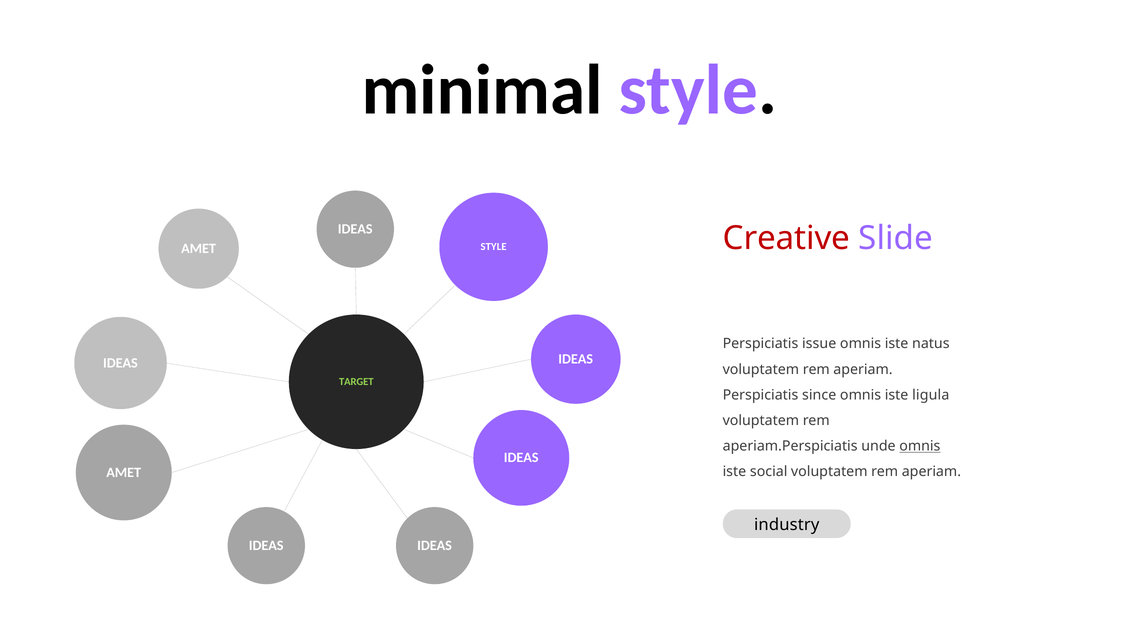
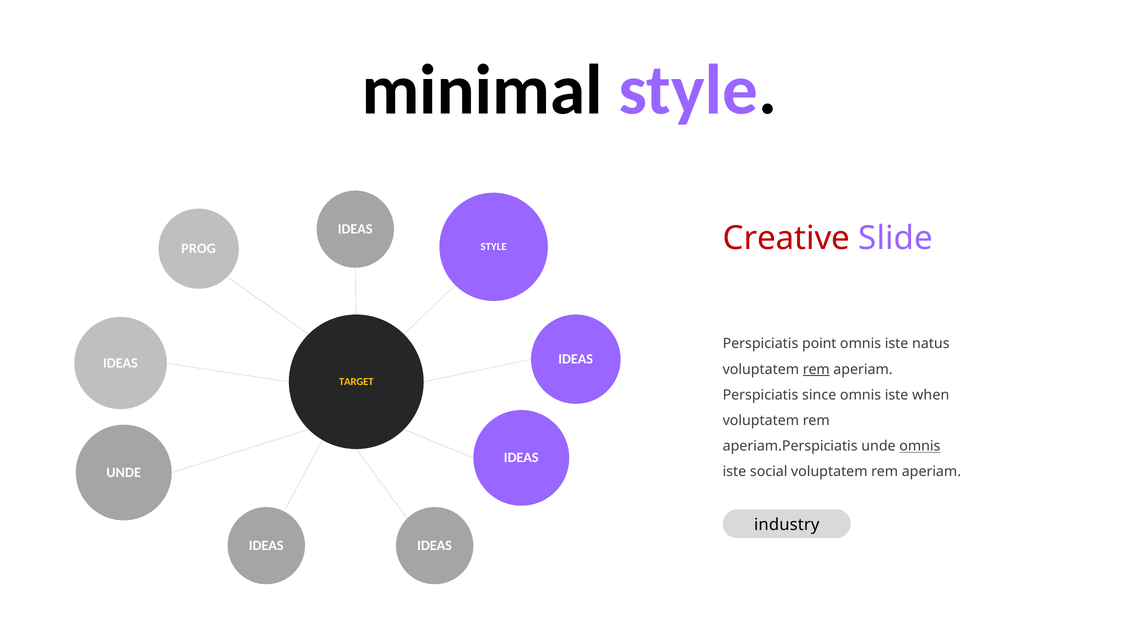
AMET: AMET -> PROG (199, 249)
issue: issue -> point (819, 344)
rem underline: none -> present (816, 369)
TARGET colour: light green -> yellow (356, 382)
ligula: ligula -> when (931, 395)
AMET: AMET -> UNDE (124, 472)
